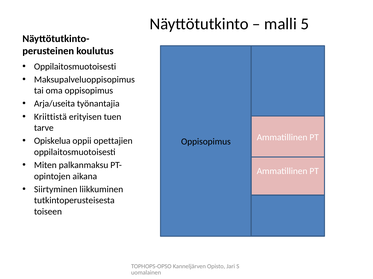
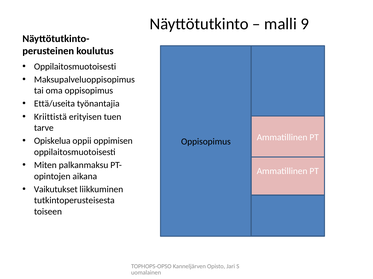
5: 5 -> 9 (305, 24)
Arja/useita: Arja/useita -> Että/useita (54, 104)
opettajien: opettajien -> oppimisen (113, 141)
Siirtyminen: Siirtyminen -> Vaikutukset (56, 190)
